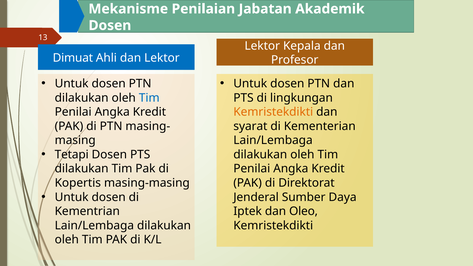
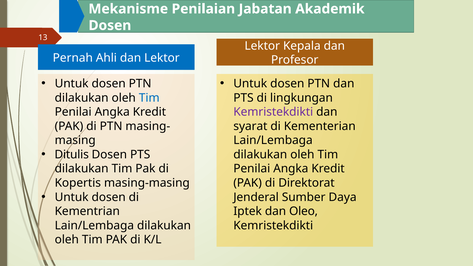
Dimuat: Dimuat -> Pernah (73, 58)
Kemristekdikti colour: orange -> purple (273, 112)
Tetapi: Tetapi -> Ditulis (72, 155)
